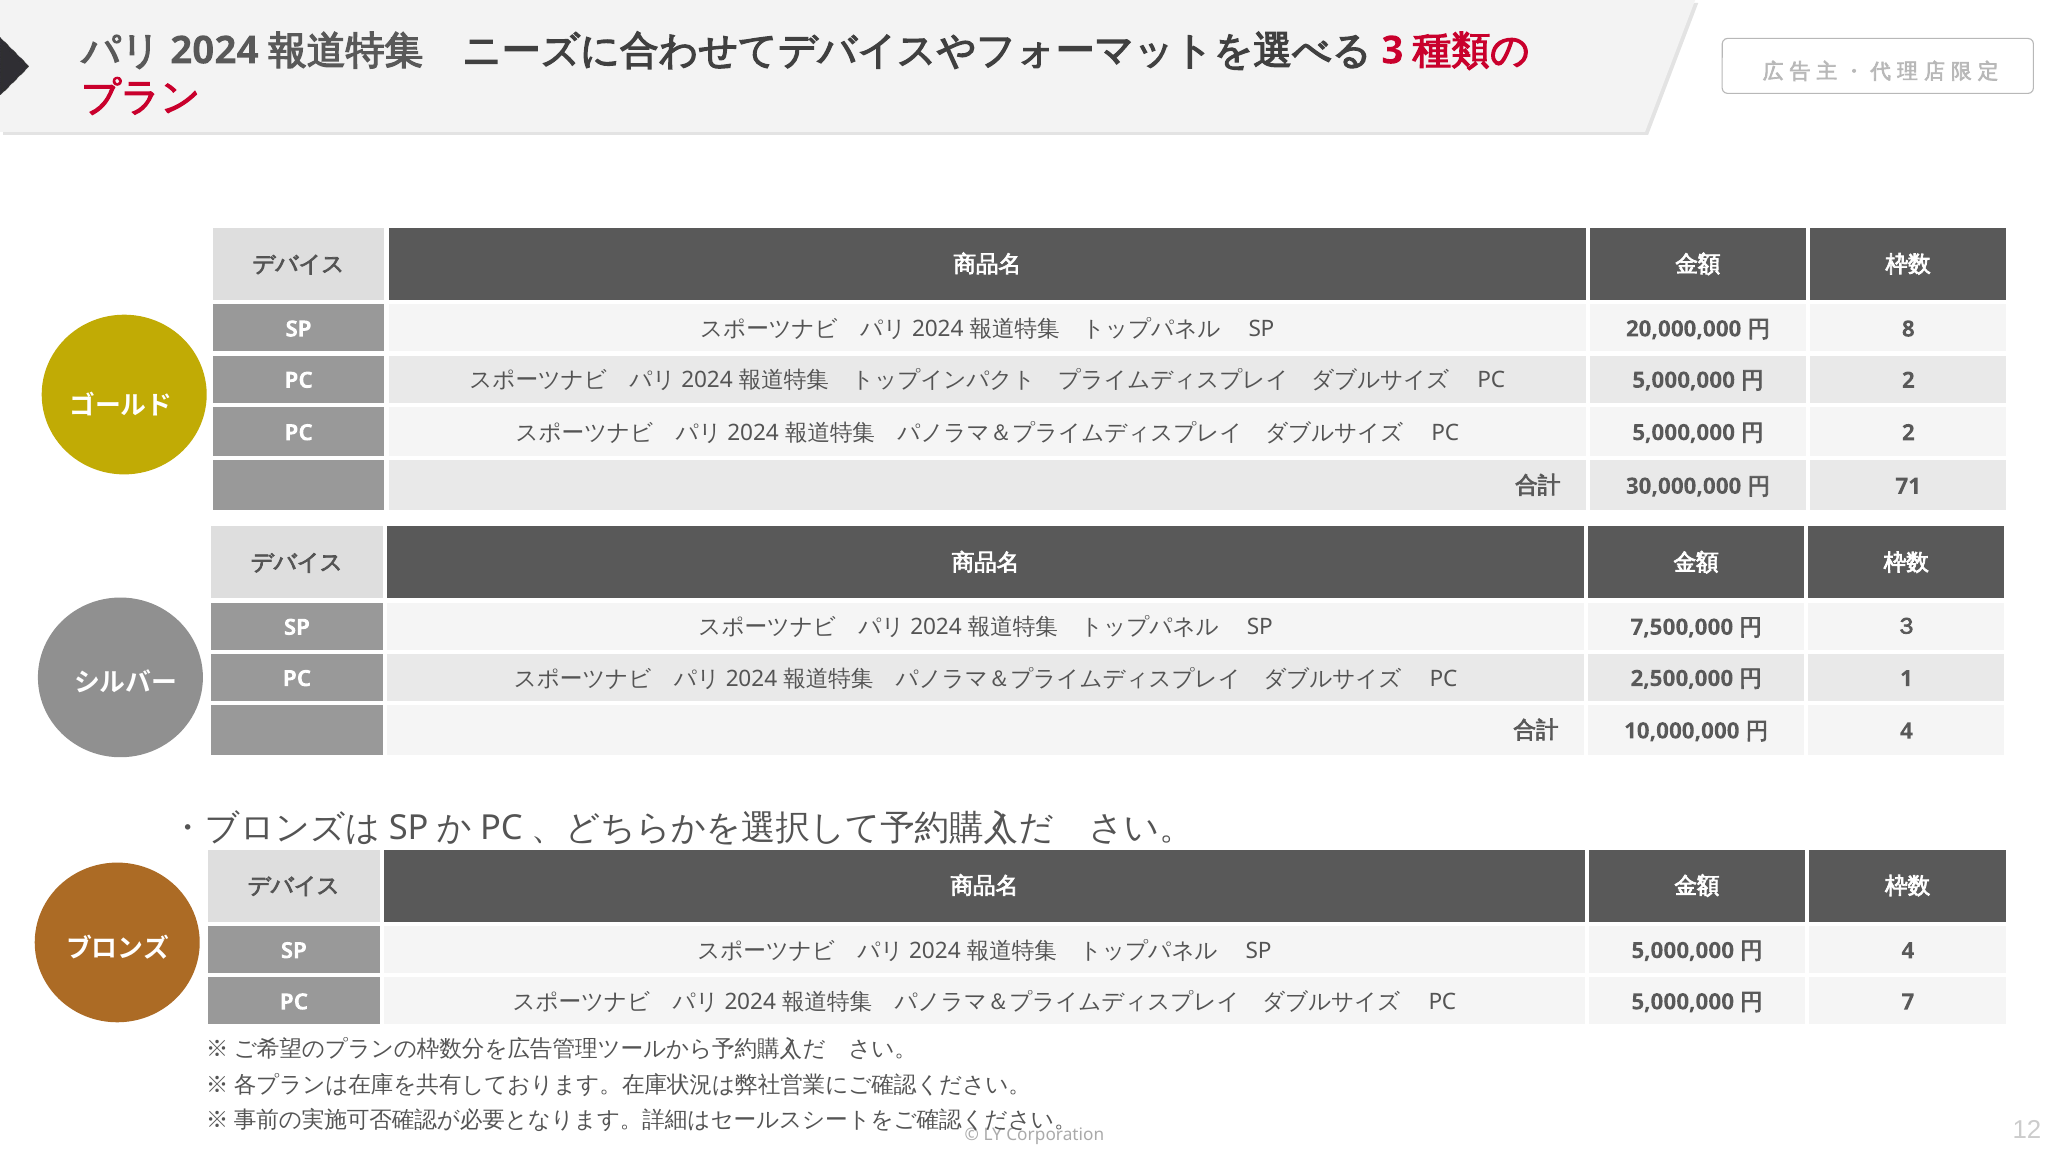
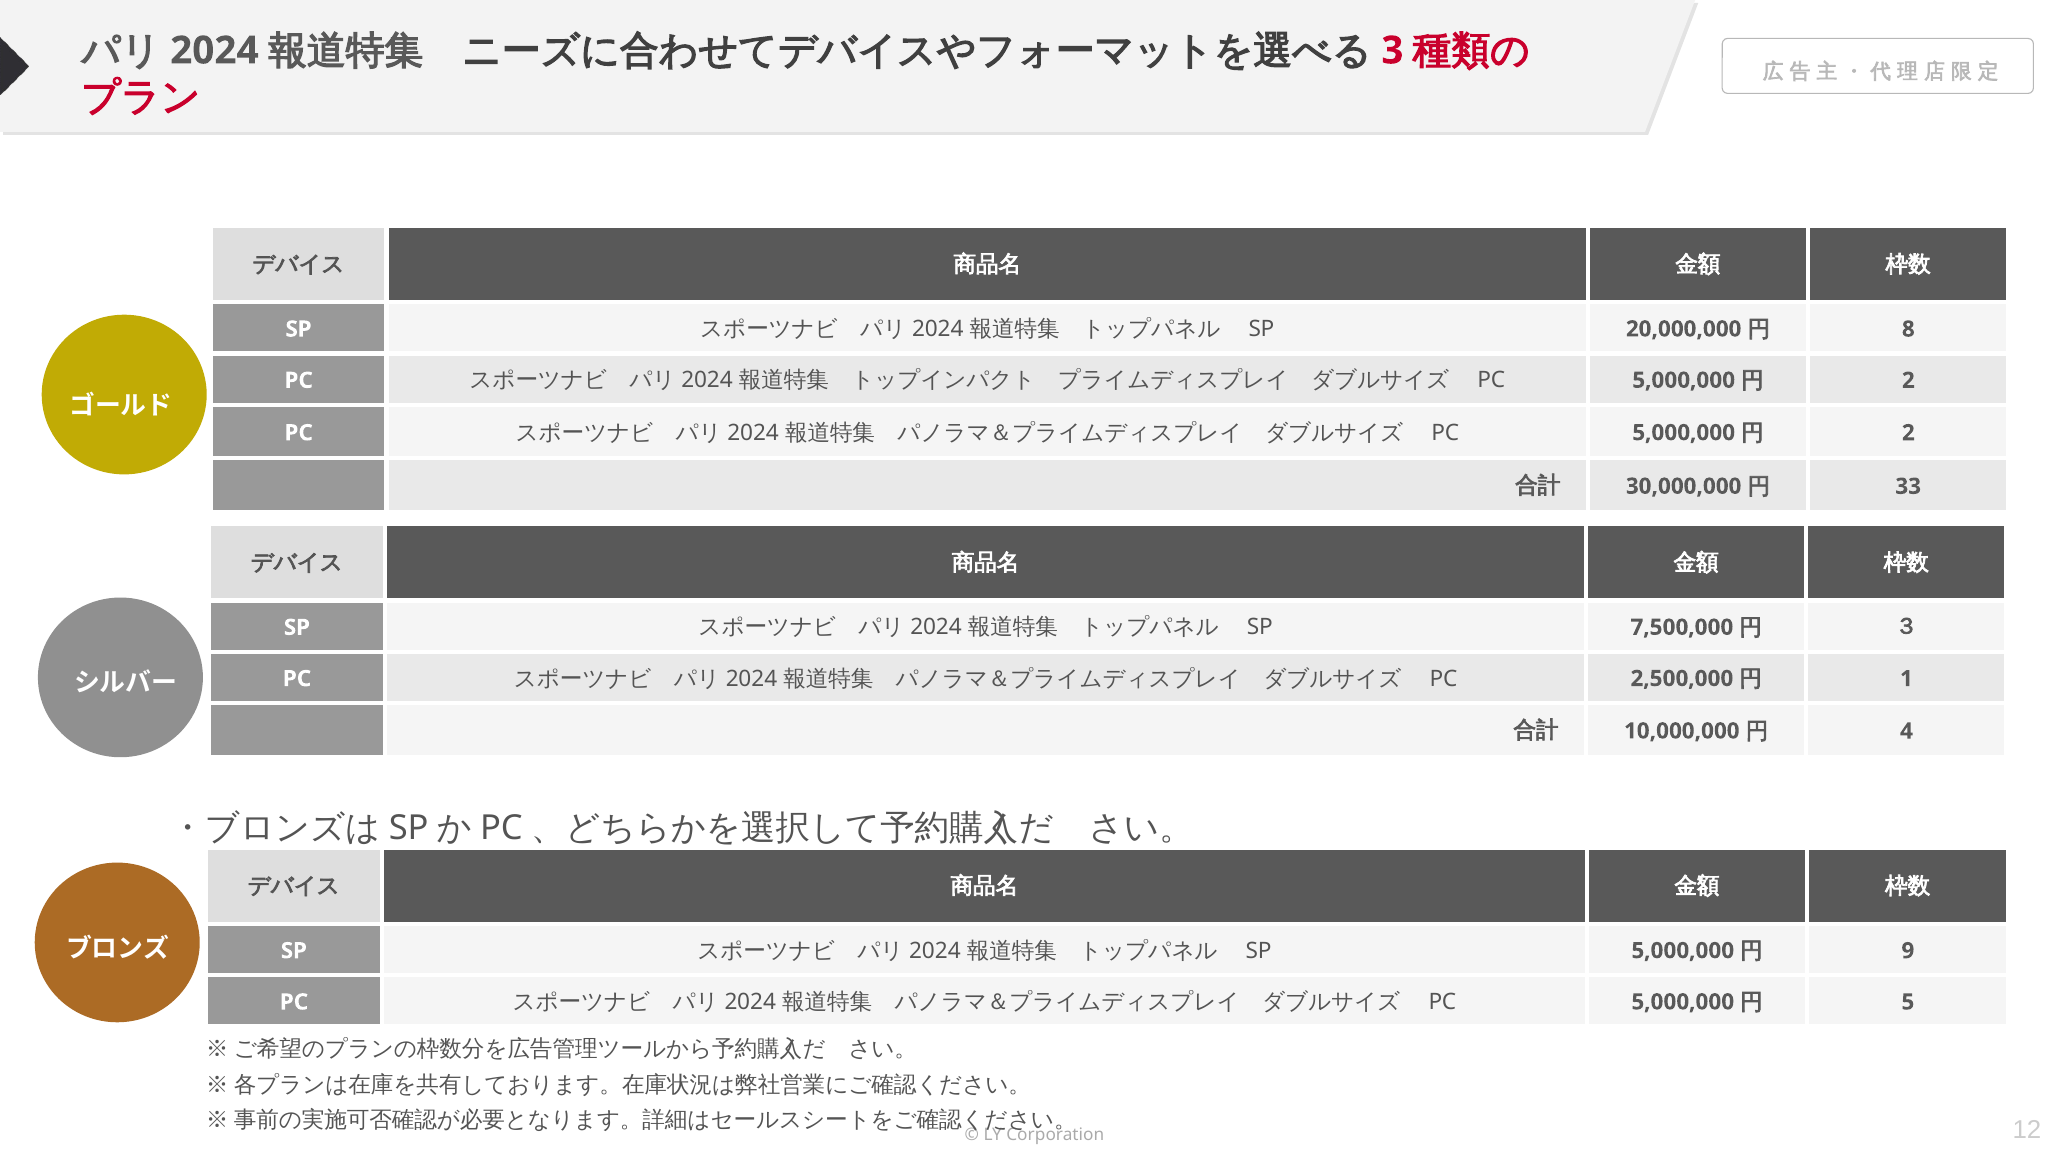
71: 71 -> 33 (1908, 487)
4: 4 -> 9 (1908, 951)
7: 7 -> 5 (1908, 1002)
